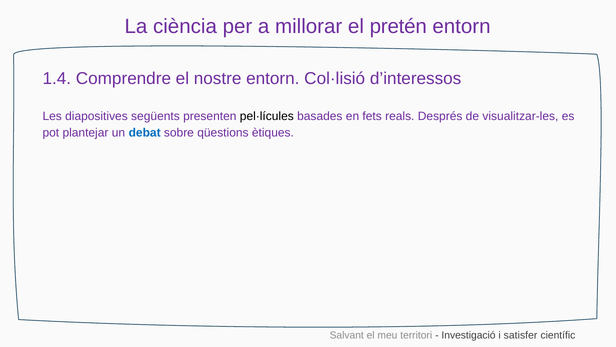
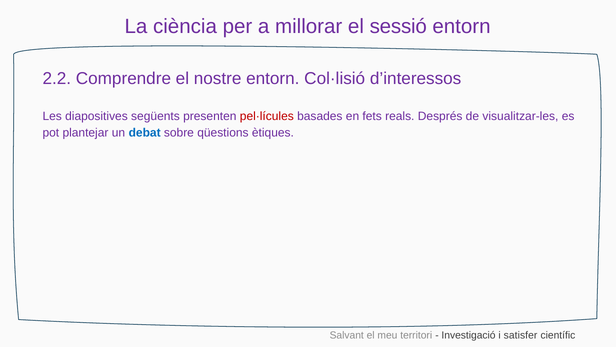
pretén: pretén -> sessió (398, 26)
1.4: 1.4 -> 2.2 (57, 78)
pel·lícules colour: black -> red (267, 116)
